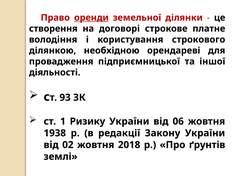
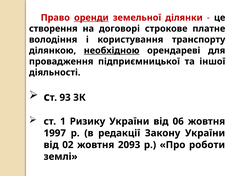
строкового: строкового -> транспорту (199, 39)
необхідною underline: none -> present (112, 50)
1938: 1938 -> 1997 (55, 133)
2018: 2018 -> 2093 (129, 144)
ґрунтів: ґрунтів -> роботи (207, 144)
